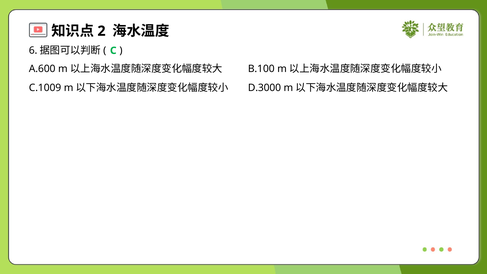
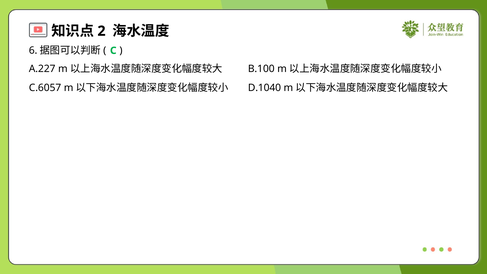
A.600: A.600 -> A.227 (42, 69)
C.1009: C.1009 -> C.6057 (45, 88)
D.3000: D.3000 -> D.1040 (265, 88)
